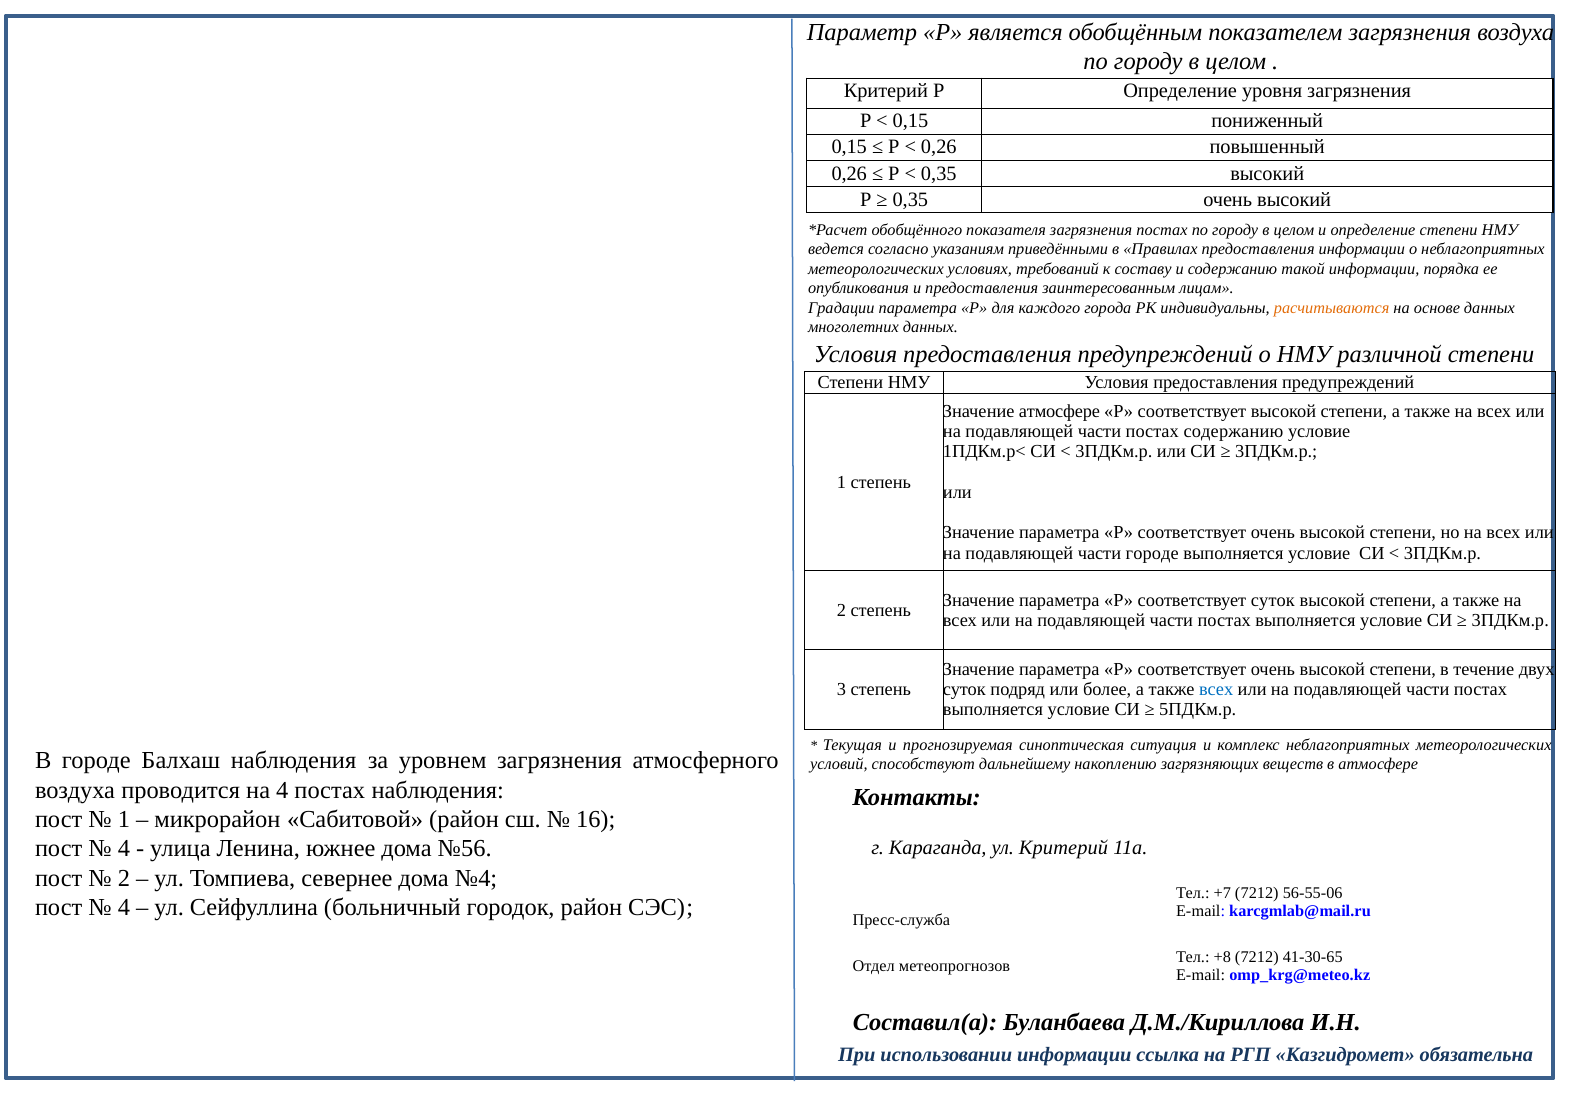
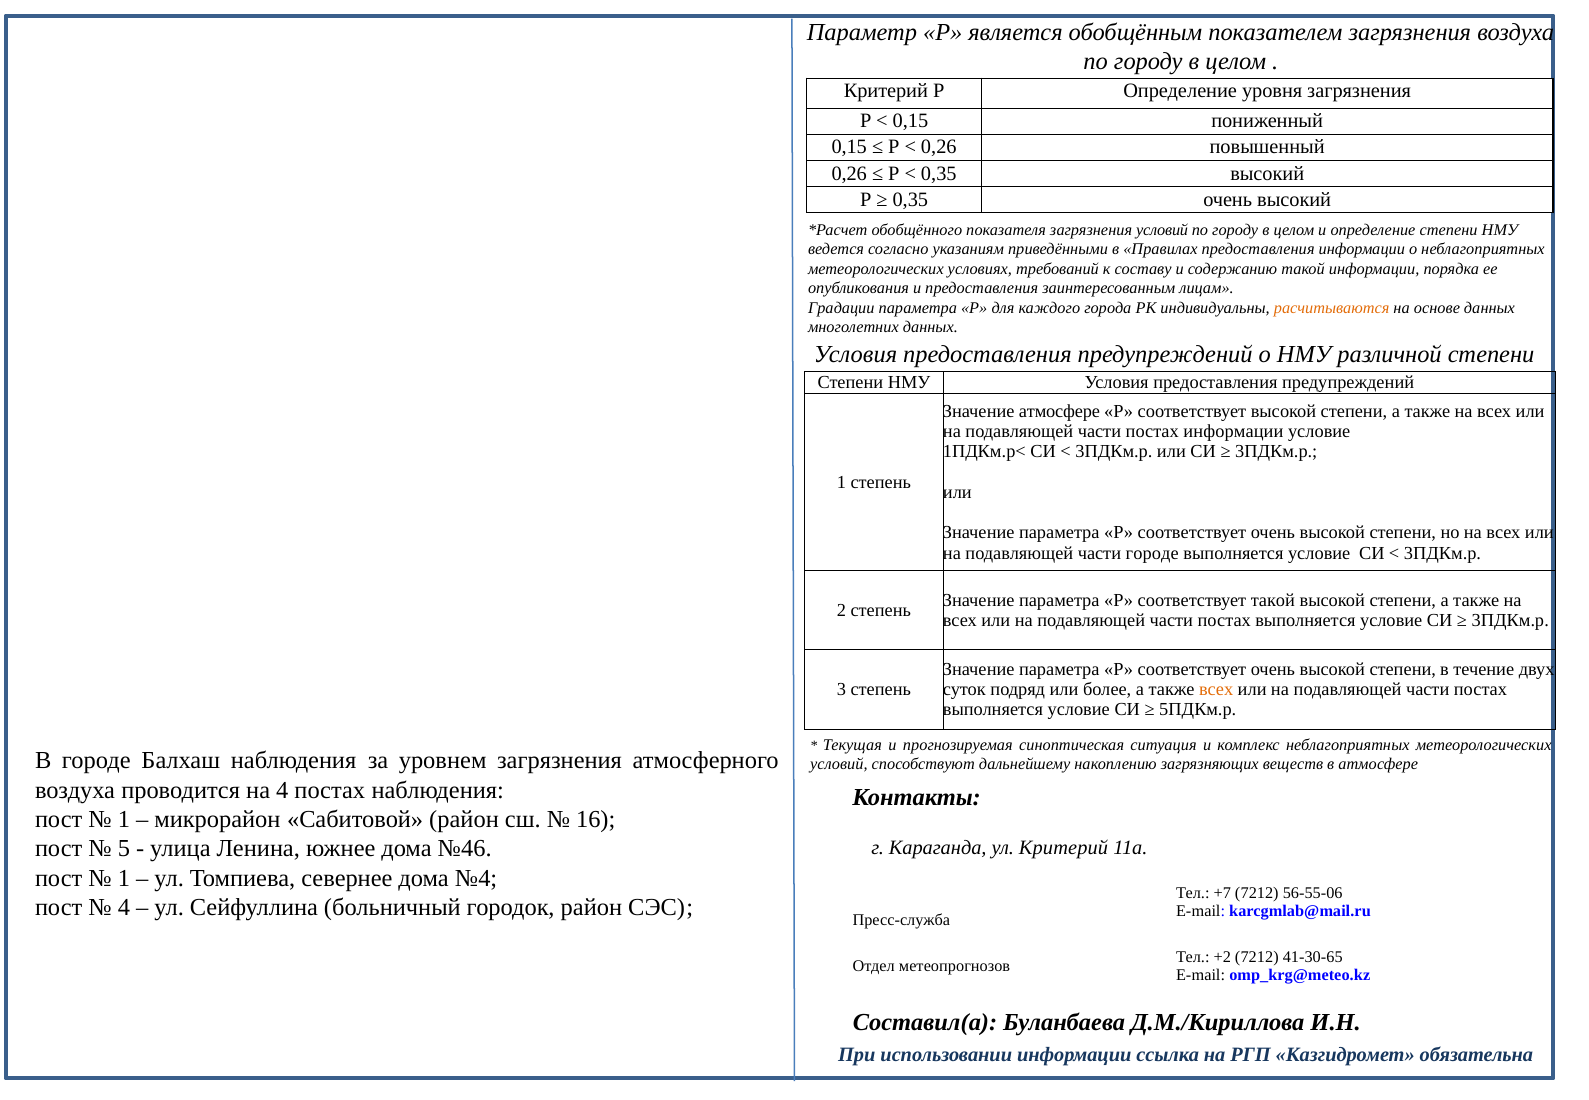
загрязнения постах: постах -> условий (1162, 230)
постах содержанию: содержанию -> информации (1233, 431)
соответствует суток: суток -> такой (1273, 600)
всех colour: blue -> orange (1216, 690)
4: 4 -> 5 (124, 849)
№56: №56 -> №46 (465, 849)
2: 2 -> 1 (124, 878)
+8: +8 -> +2 (1222, 957)
